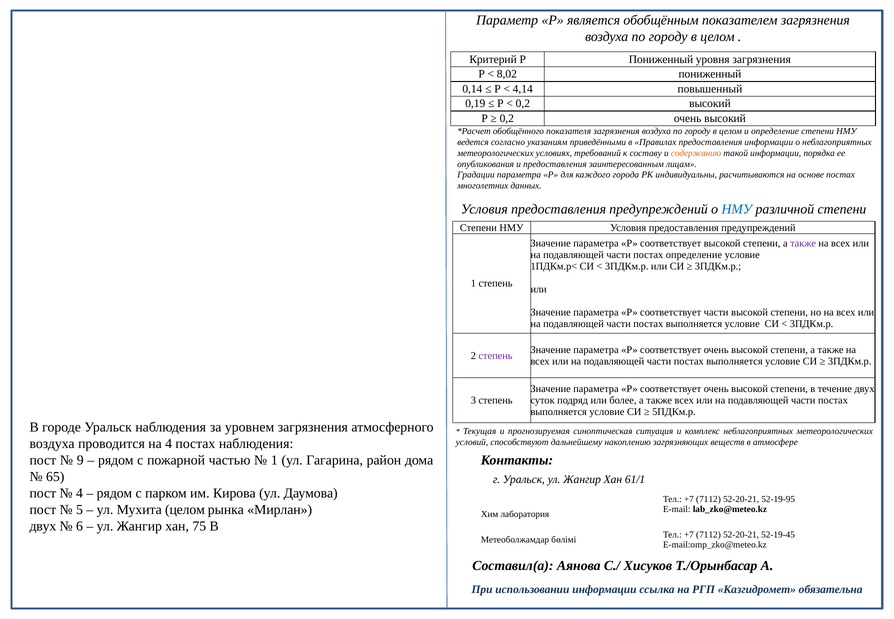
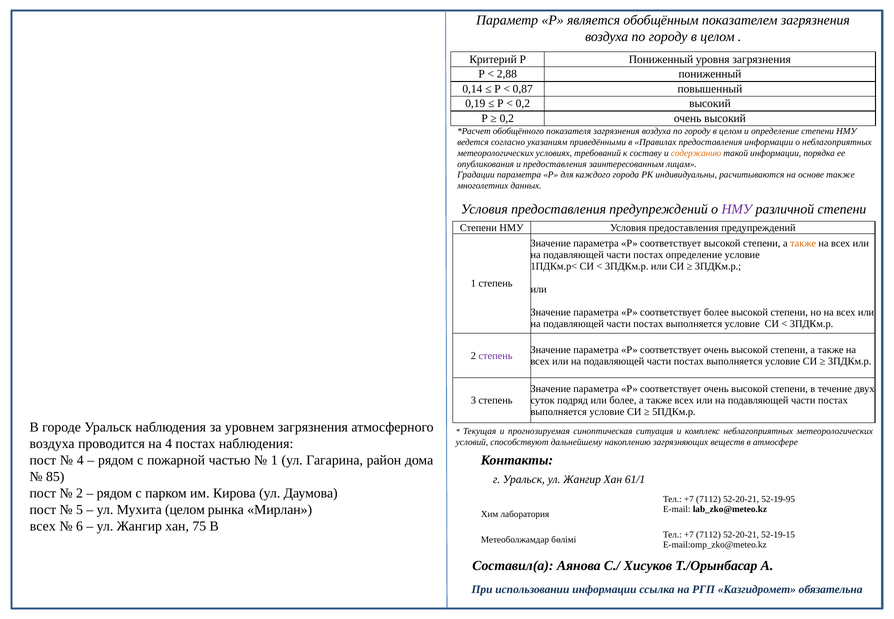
8,02: 8,02 -> 2,88 (507, 74)
4,14: 4,14 -> 0,87 (523, 89)
основе постах: постах -> также (841, 175)
НМУ colour: blue -> purple (737, 209)
также colour: purple -> orange (803, 244)
соответствует части: части -> более (716, 312)
9: 9 -> 4 (80, 460)
65: 65 -> 85 (55, 477)
4: 4 -> 2 (80, 493)
двух: двух -> всех (43, 526)
52-19-45: 52-19-45 -> 52-19-15 (778, 535)
